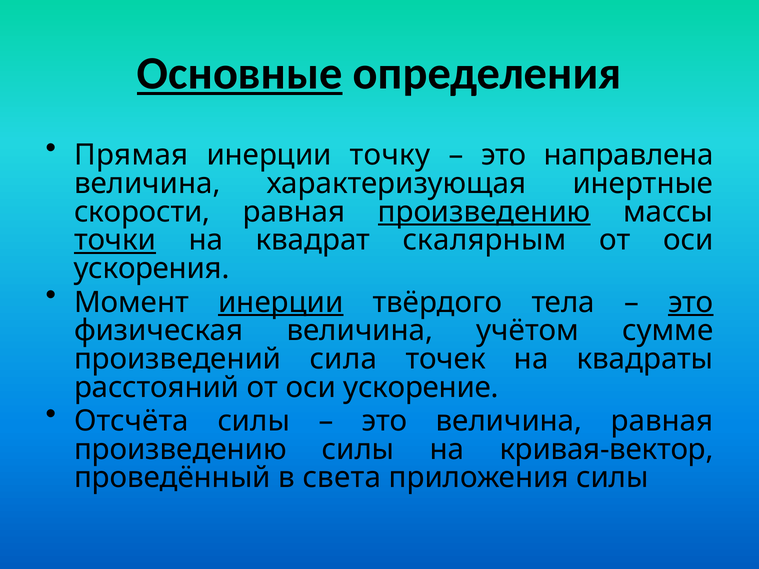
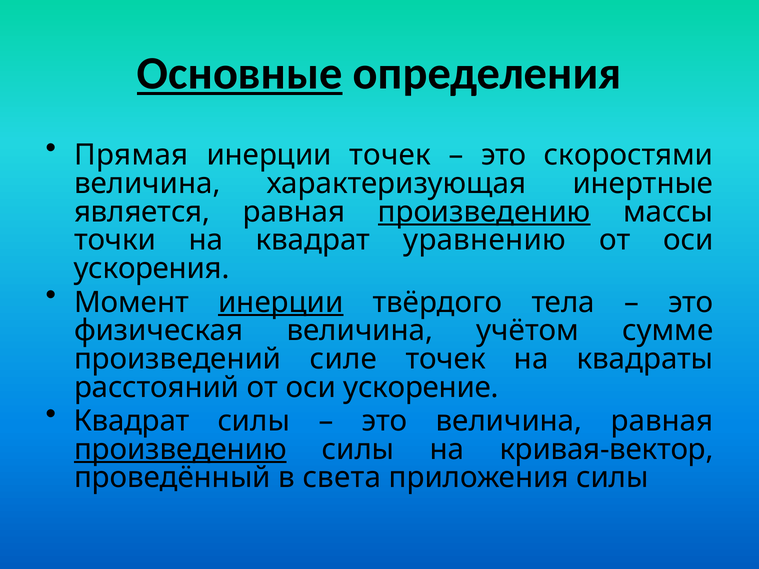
инерции точку: точку -> точек (390, 155)
направлена: направлена -> скоростями (629, 155)
скорости: скорости -> является (142, 212)
точки underline: present -> none (115, 240)
скалярным: скалярным -> уравнению (485, 240)
это underline: present -> none (691, 302)
сила: сила -> силе (343, 359)
Отсчёта: Отсчёта -> Квадрат (132, 421)
произведению underline: none -> present (180, 450)
